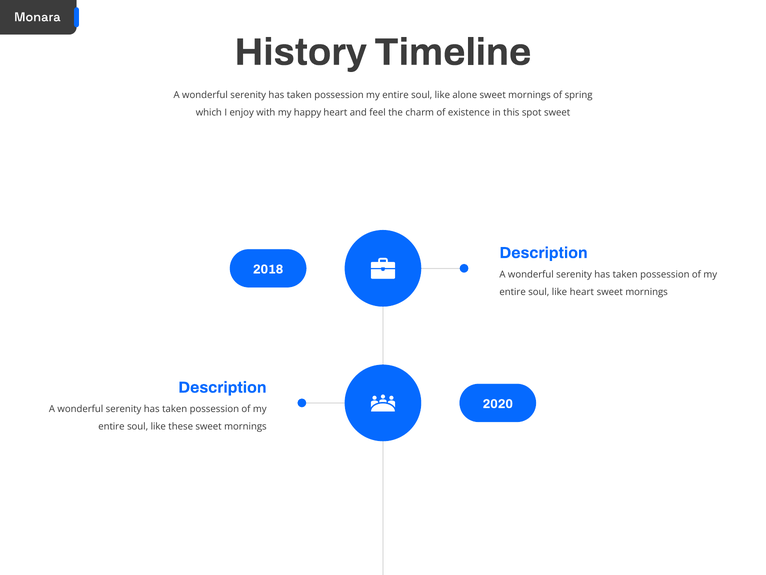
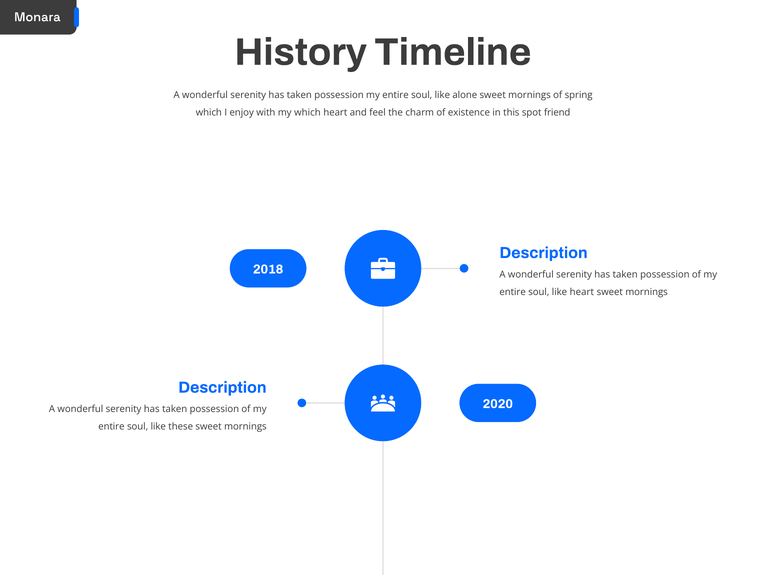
my happy: happy -> which (307, 112)
spot sweet: sweet -> friend (557, 112)
